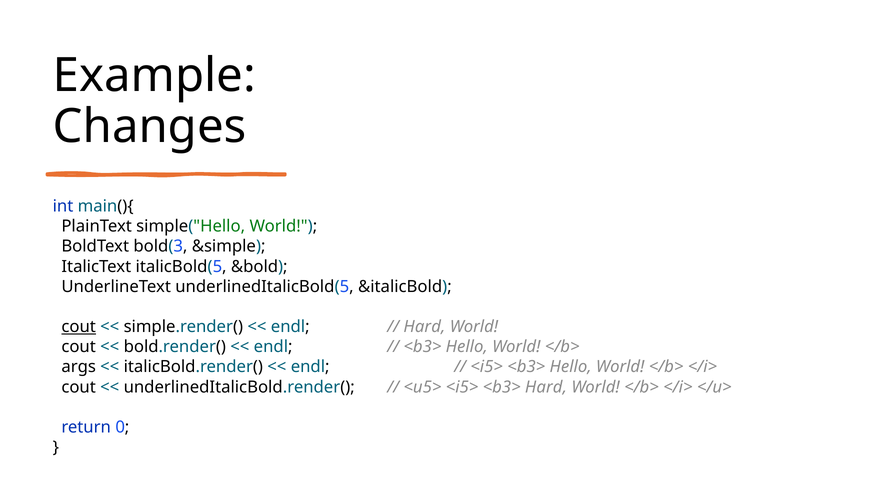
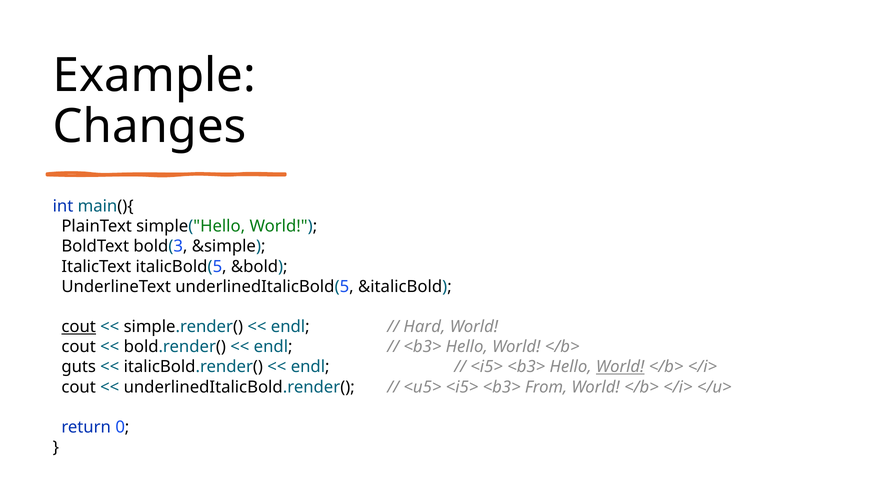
args: args -> guts (79, 367)
World underline: none -> present (620, 367)
<b3> Hard: Hard -> From (546, 387)
